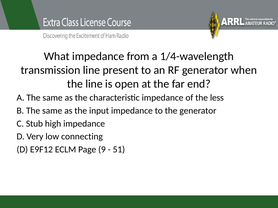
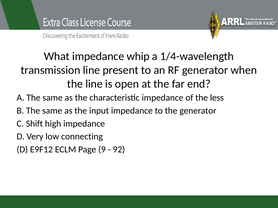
from: from -> whip (138, 56)
Stub: Stub -> Shift (34, 124)
51: 51 -> 92 (119, 150)
